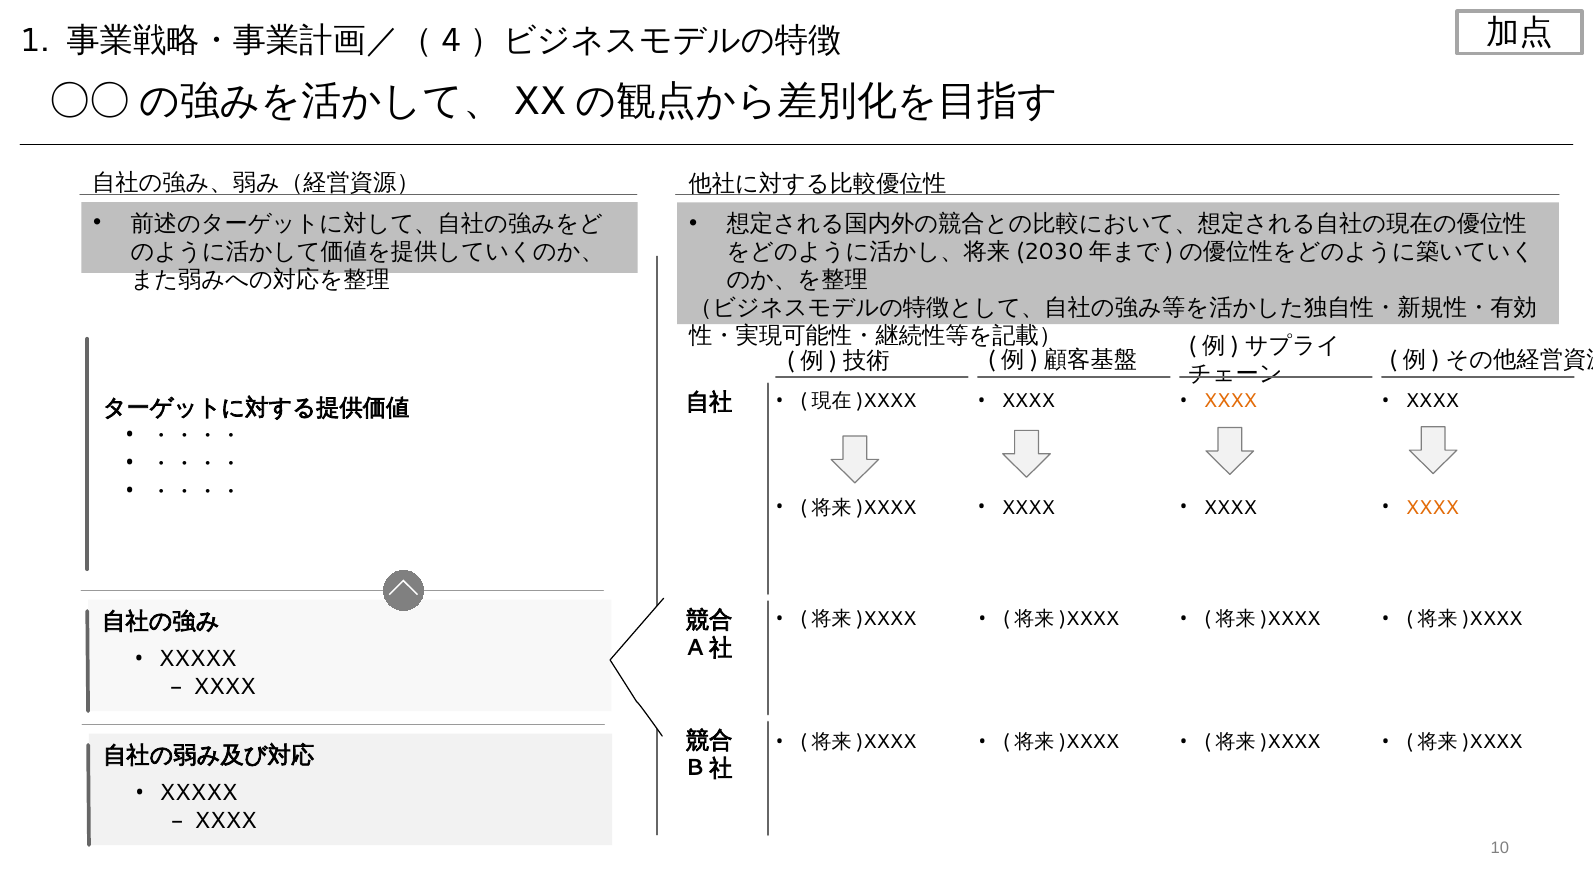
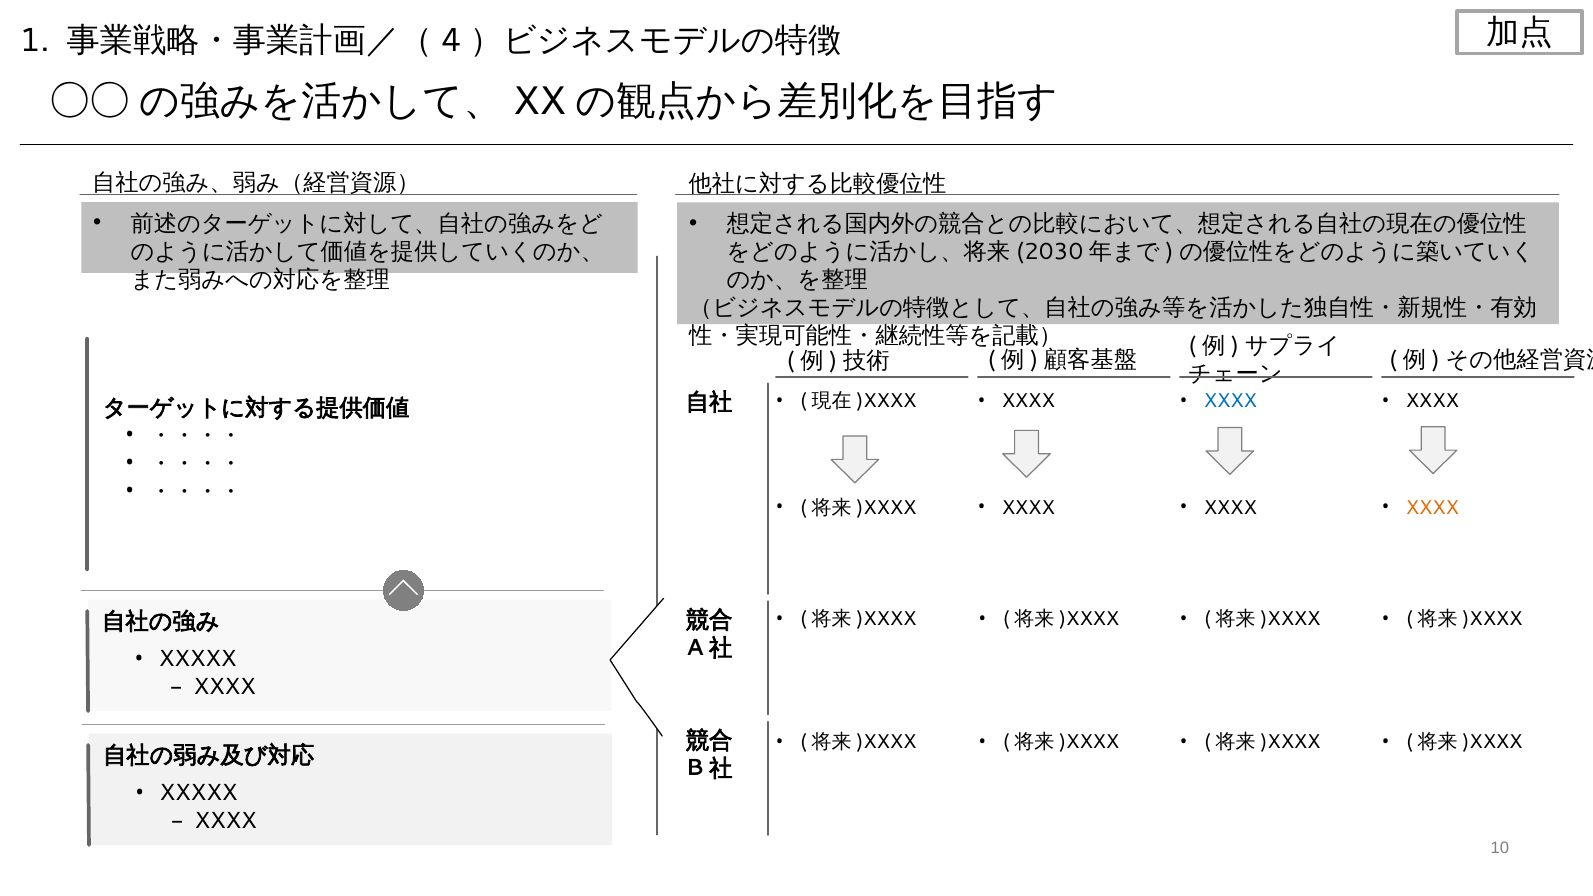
XXXX colour: orange -> blue (1230, 401)
